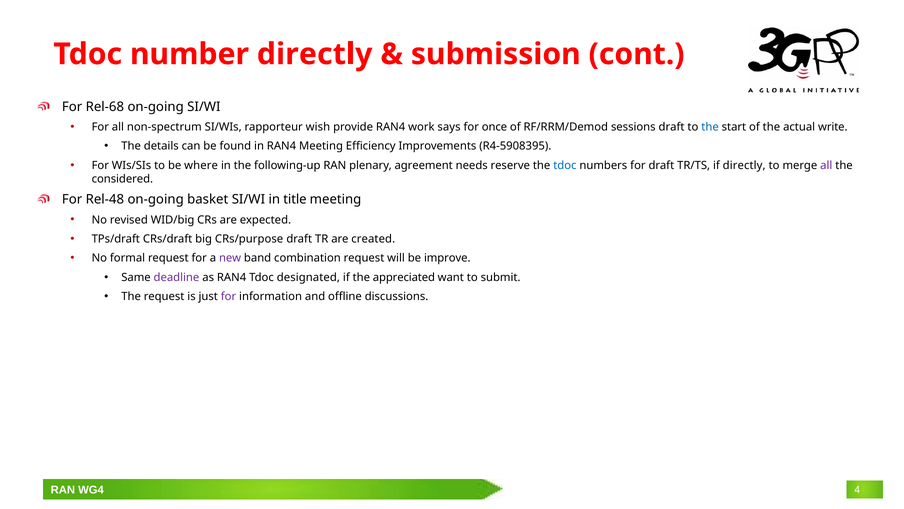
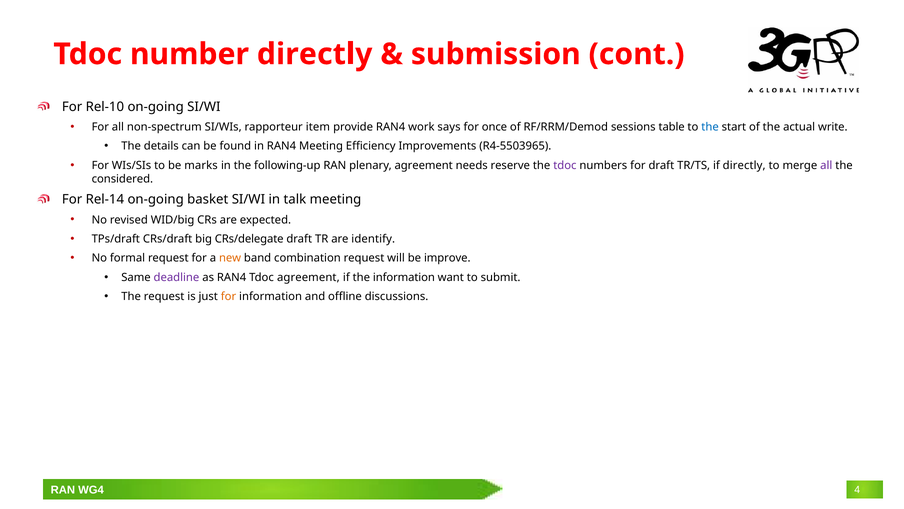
Rel-68: Rel-68 -> Rel-10 (105, 107)
wish: wish -> item (318, 127)
sessions draft: draft -> table (672, 127)
R4-5908395: R4-5908395 -> R4-5503965 (515, 146)
where: where -> marks (201, 165)
tdoc colour: blue -> purple (565, 165)
Rel-48: Rel-48 -> Rel-14 (105, 199)
title: title -> talk (295, 199)
CRs/purpose: CRs/purpose -> CRs/delegate (249, 239)
created: created -> identify (373, 239)
new colour: purple -> orange (230, 258)
Tdoc designated: designated -> agreement (308, 277)
the appreciated: appreciated -> information (404, 277)
for colour: purple -> orange (229, 296)
